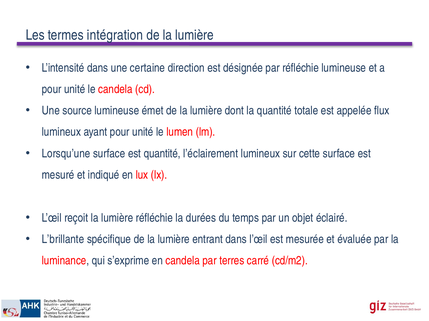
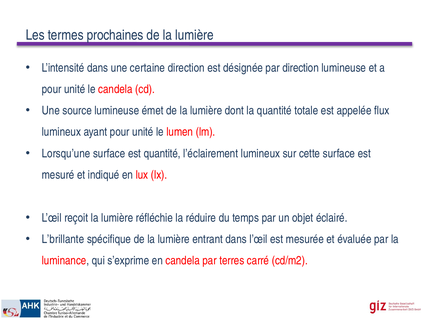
intégration: intégration -> prochaines (115, 35)
par réfléchie: réfléchie -> direction (301, 68)
durées: durées -> réduire (201, 218)
